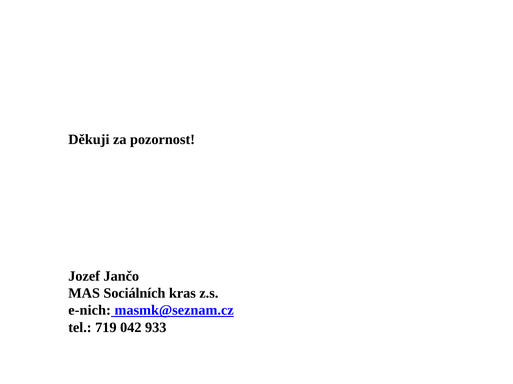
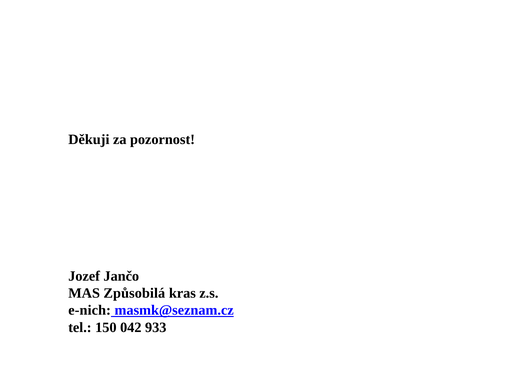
Sociálních: Sociálních -> Způsobilá (134, 294)
719: 719 -> 150 (106, 328)
